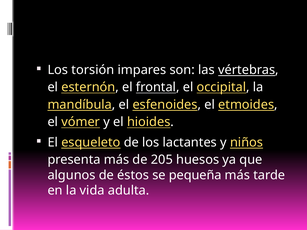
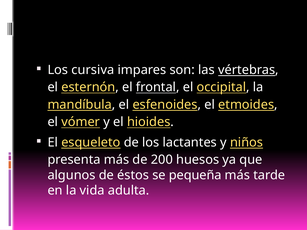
torsión: torsión -> cursiva (93, 70)
205: 205 -> 200 (162, 160)
